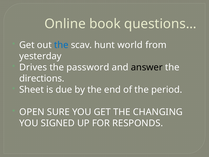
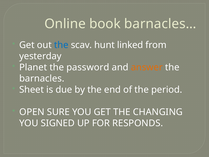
questions…: questions… -> barnacles… (160, 24)
world: world -> linked (130, 45)
Drives: Drives -> Planet (33, 67)
answer colour: black -> orange (147, 67)
directions: directions -> barnacles (42, 78)
